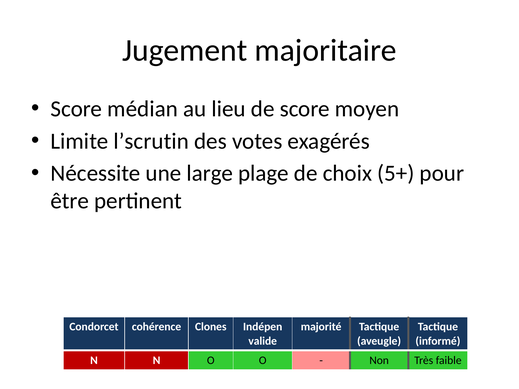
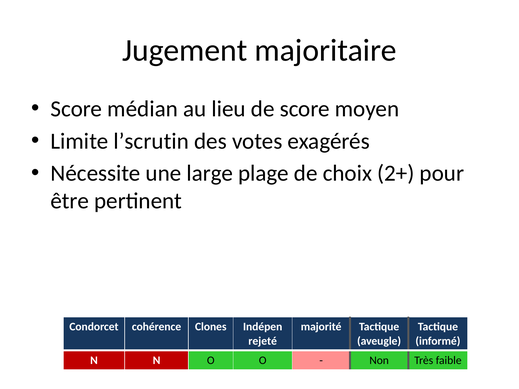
5+: 5+ -> 2+ (396, 173)
valide: valide -> rejeté (263, 341)
